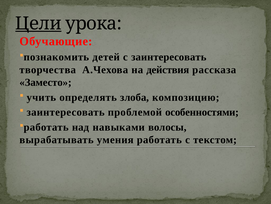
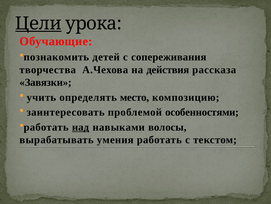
с заинтересовать: заинтересовать -> сопереживания (169, 57)
Заместо: Заместо -> Завязки (46, 82)
злоба: злоба -> место (135, 97)
над underline: none -> present (81, 127)
